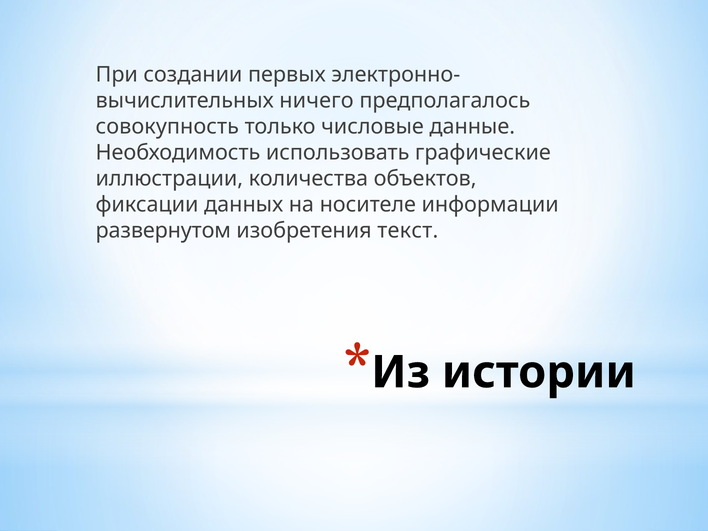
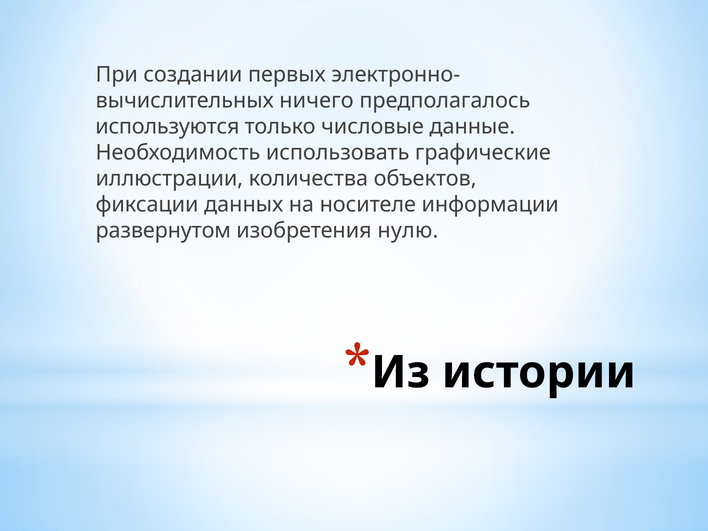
совокупность: совокупность -> используются (167, 127)
текст: текст -> нулю (408, 230)
